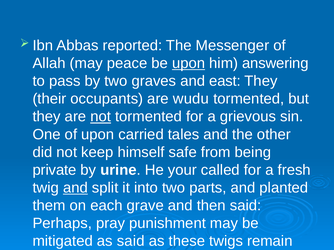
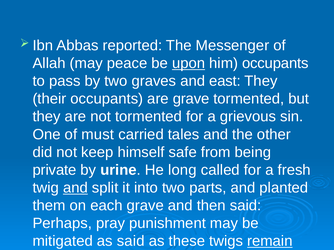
him answering: answering -> occupants (275, 63)
are wudu: wudu -> grave (191, 99)
not underline: present -> none (101, 117)
of upon: upon -> must (98, 135)
your: your -> long (182, 170)
remain underline: none -> present (270, 242)
